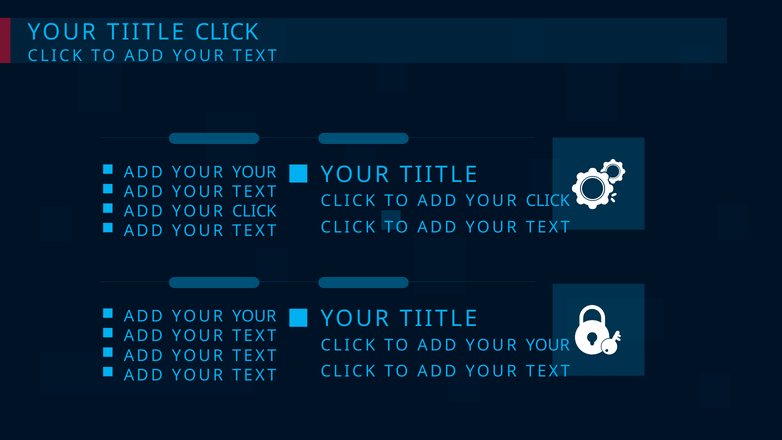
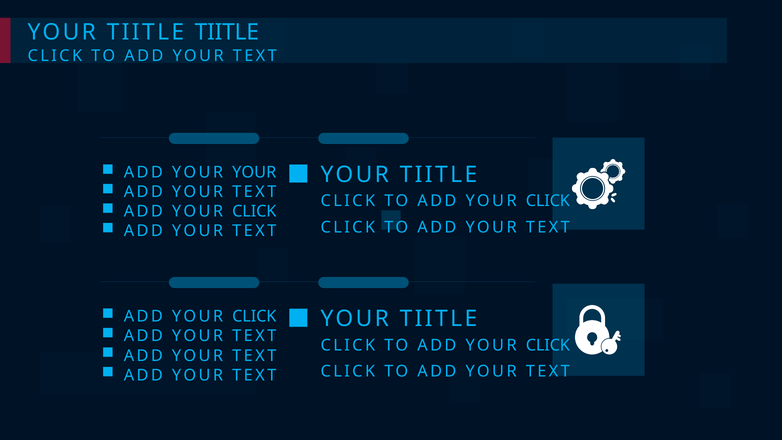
CLICK: CLICK -> TIITLE (227, 32)
YOUR: YOUR -> CLICK (254, 316)
YOUR: YOUR -> CLICK (548, 345)
